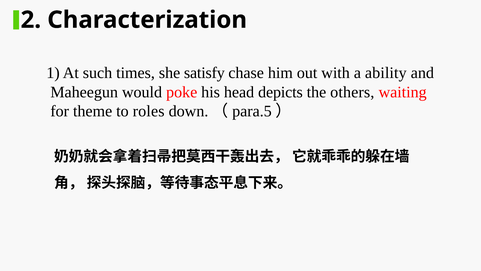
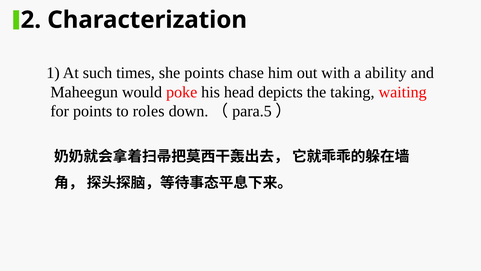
she satisfy: satisfy -> points (204, 73)
others: others -> taking (352, 92)
for theme: theme -> points (93, 111)
